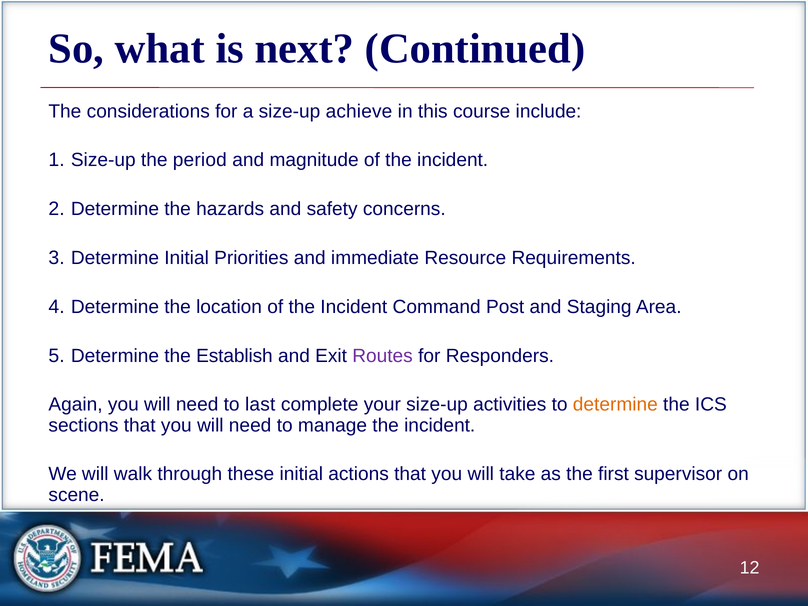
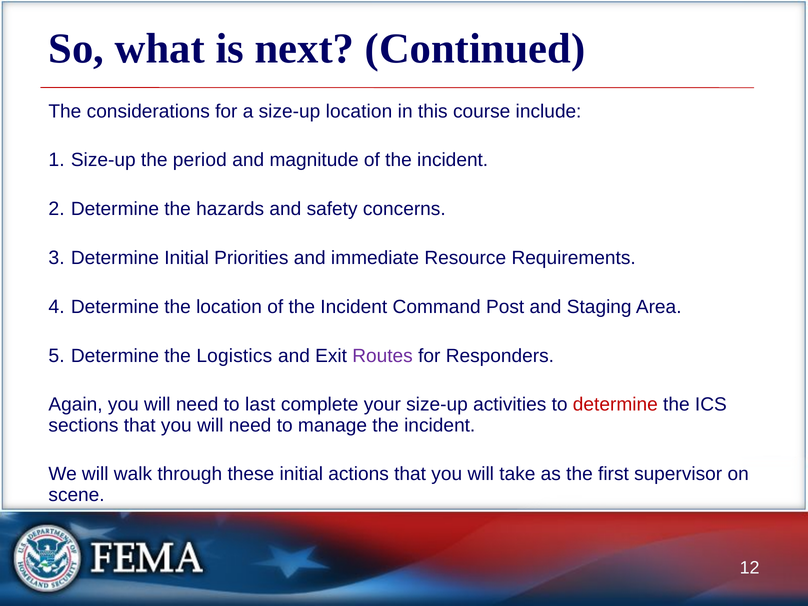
size-up achieve: achieve -> location (359, 111)
Establish: Establish -> Logistics (234, 356)
determine colour: orange -> red (615, 405)
